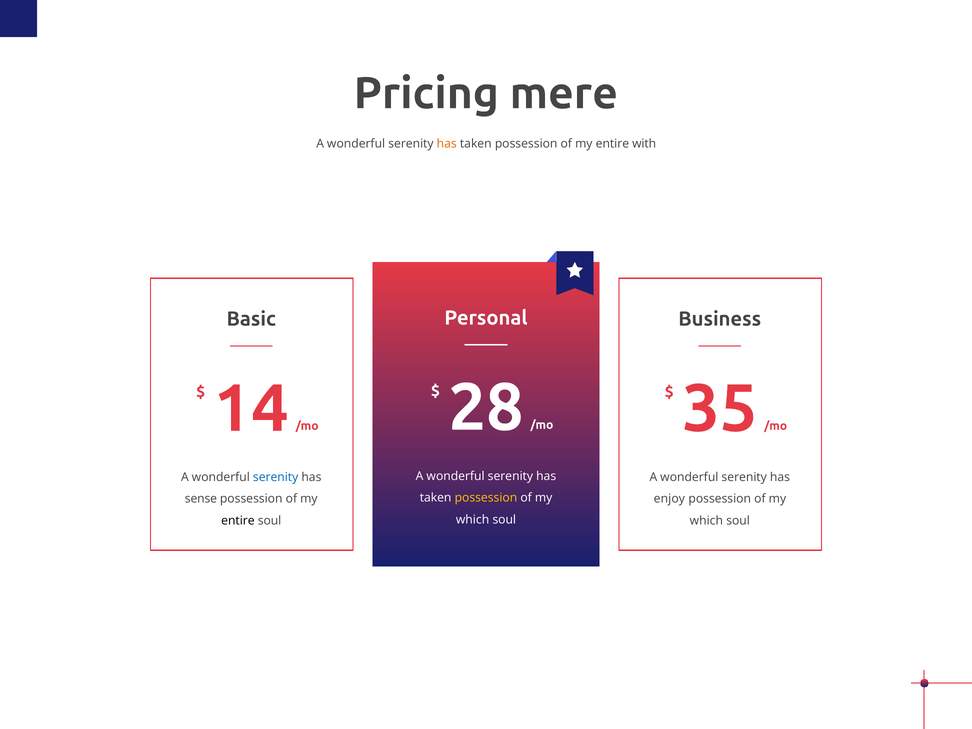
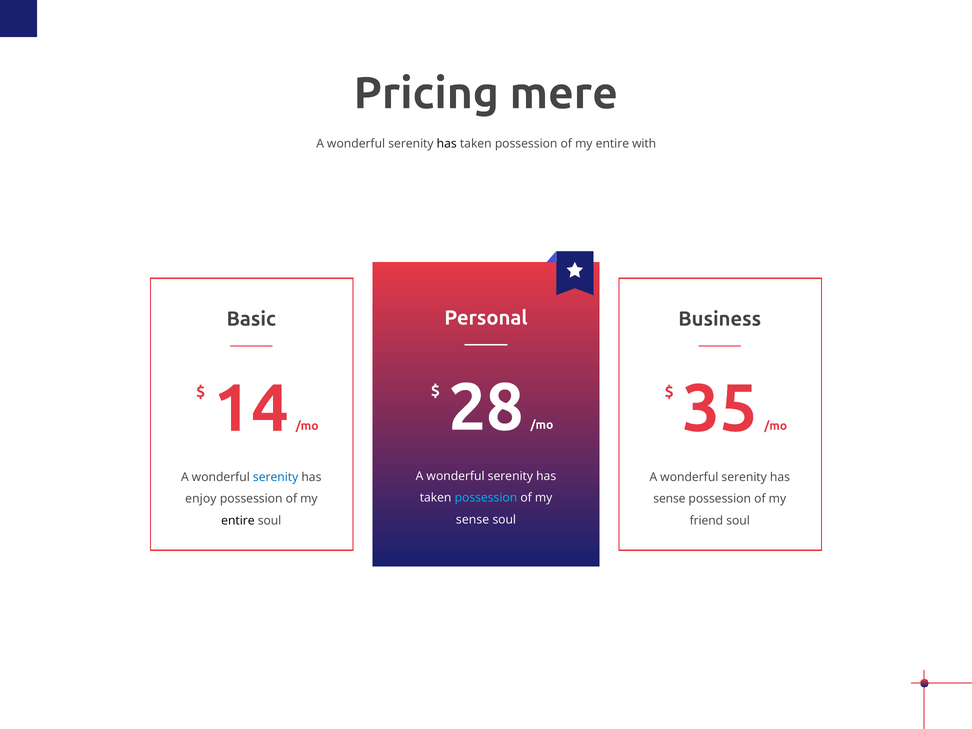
has colour: orange -> black (447, 144)
possession colour: yellow -> light blue (486, 498)
sense: sense -> enjoy (201, 499)
enjoy: enjoy -> sense (669, 499)
which: which -> sense (473, 520)
which: which -> friend (706, 521)
